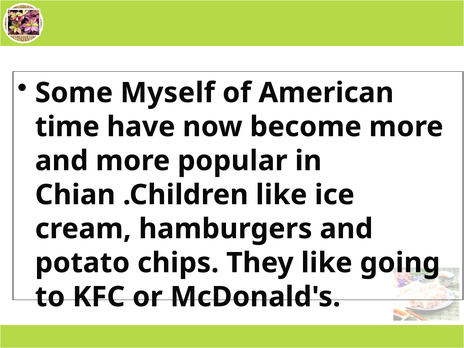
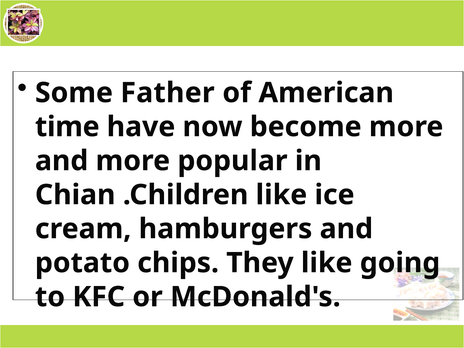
Myself: Myself -> Father (168, 93)
